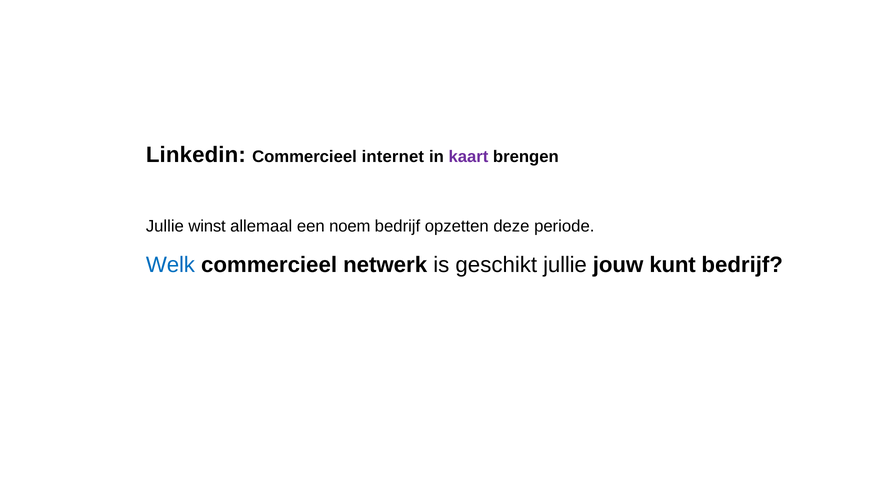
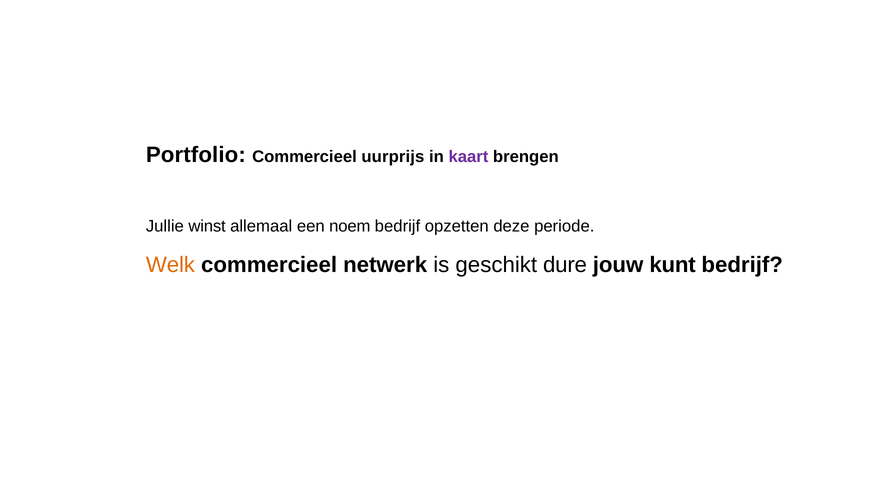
Linkedin: Linkedin -> Portfolio (196, 155)
internet: internet -> uurprijs (393, 156)
Welk colour: blue -> orange (170, 265)
geschikt jullie: jullie -> dure (565, 265)
